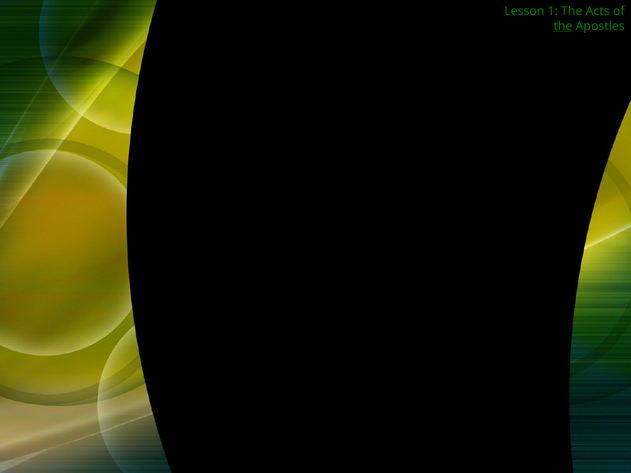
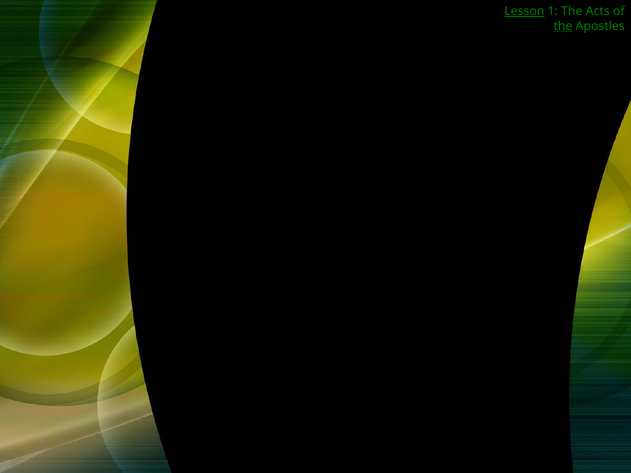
Lesson underline: none -> present (524, 11)
